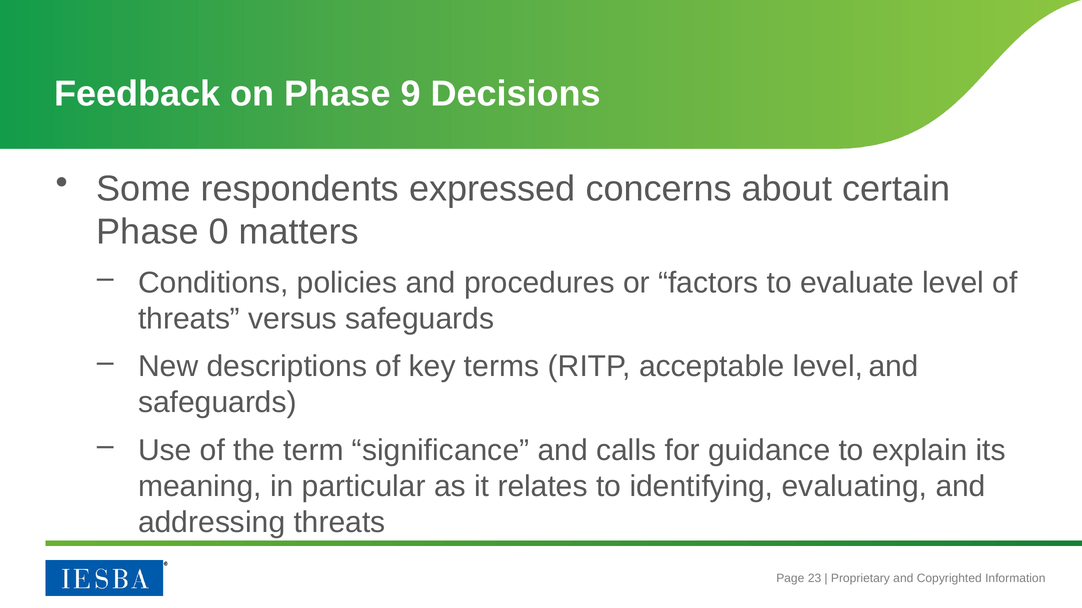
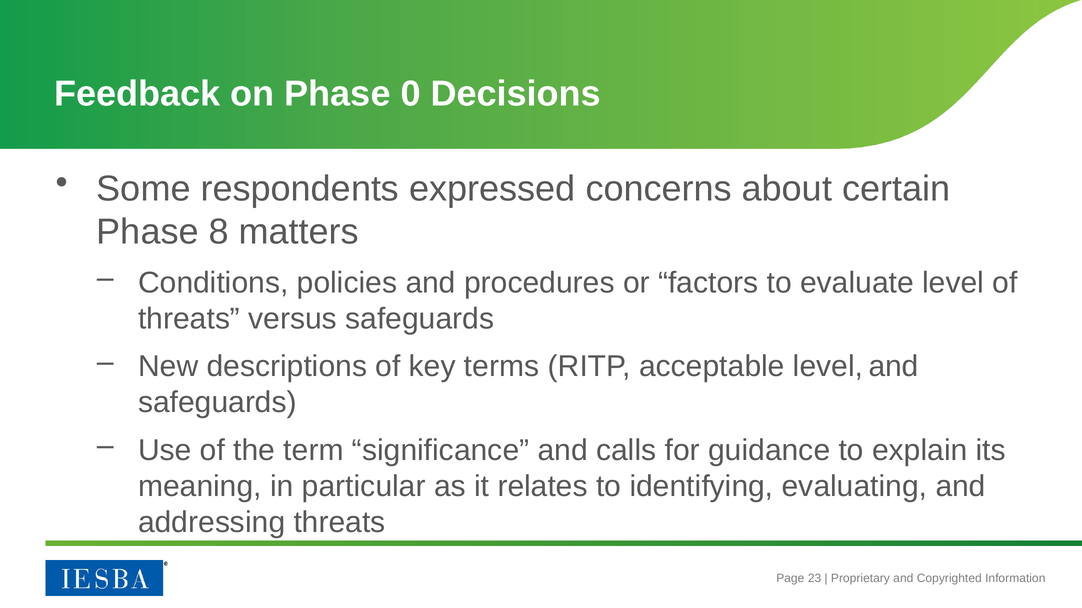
9: 9 -> 0 (411, 94)
0: 0 -> 8 (219, 232)
